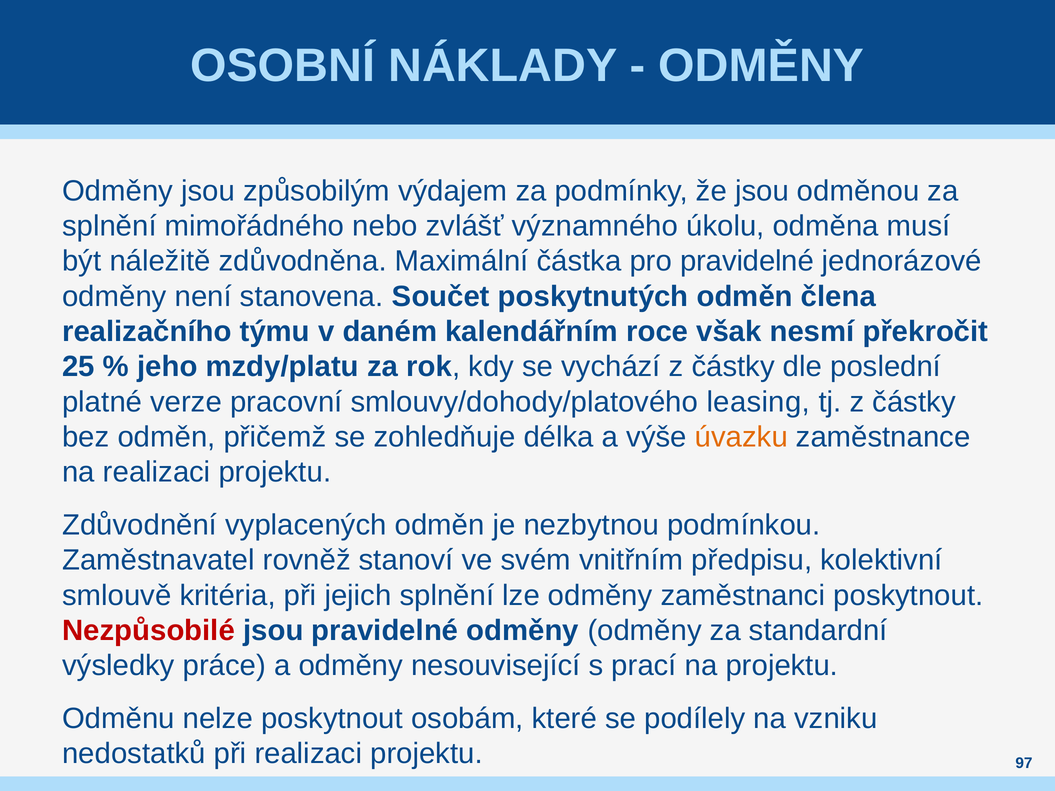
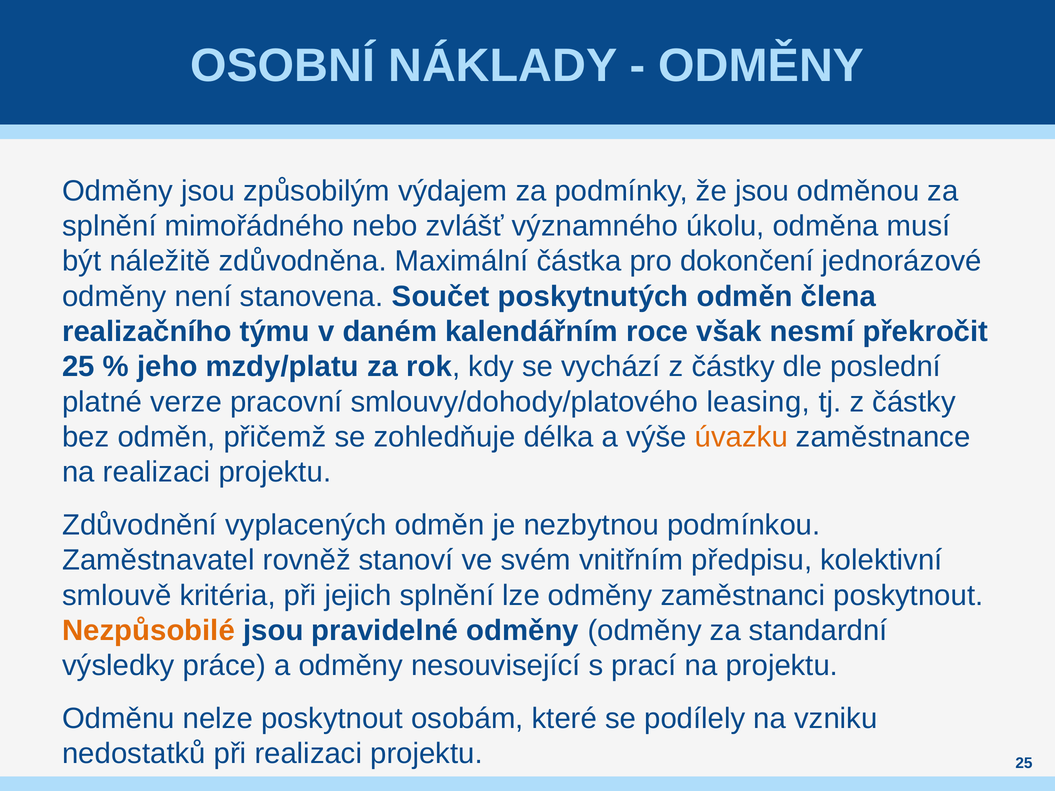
pro pravidelné: pravidelné -> dokončení (747, 261)
Nezpůsobilé colour: red -> orange (149, 631)
projektu 97: 97 -> 25 (1024, 763)
